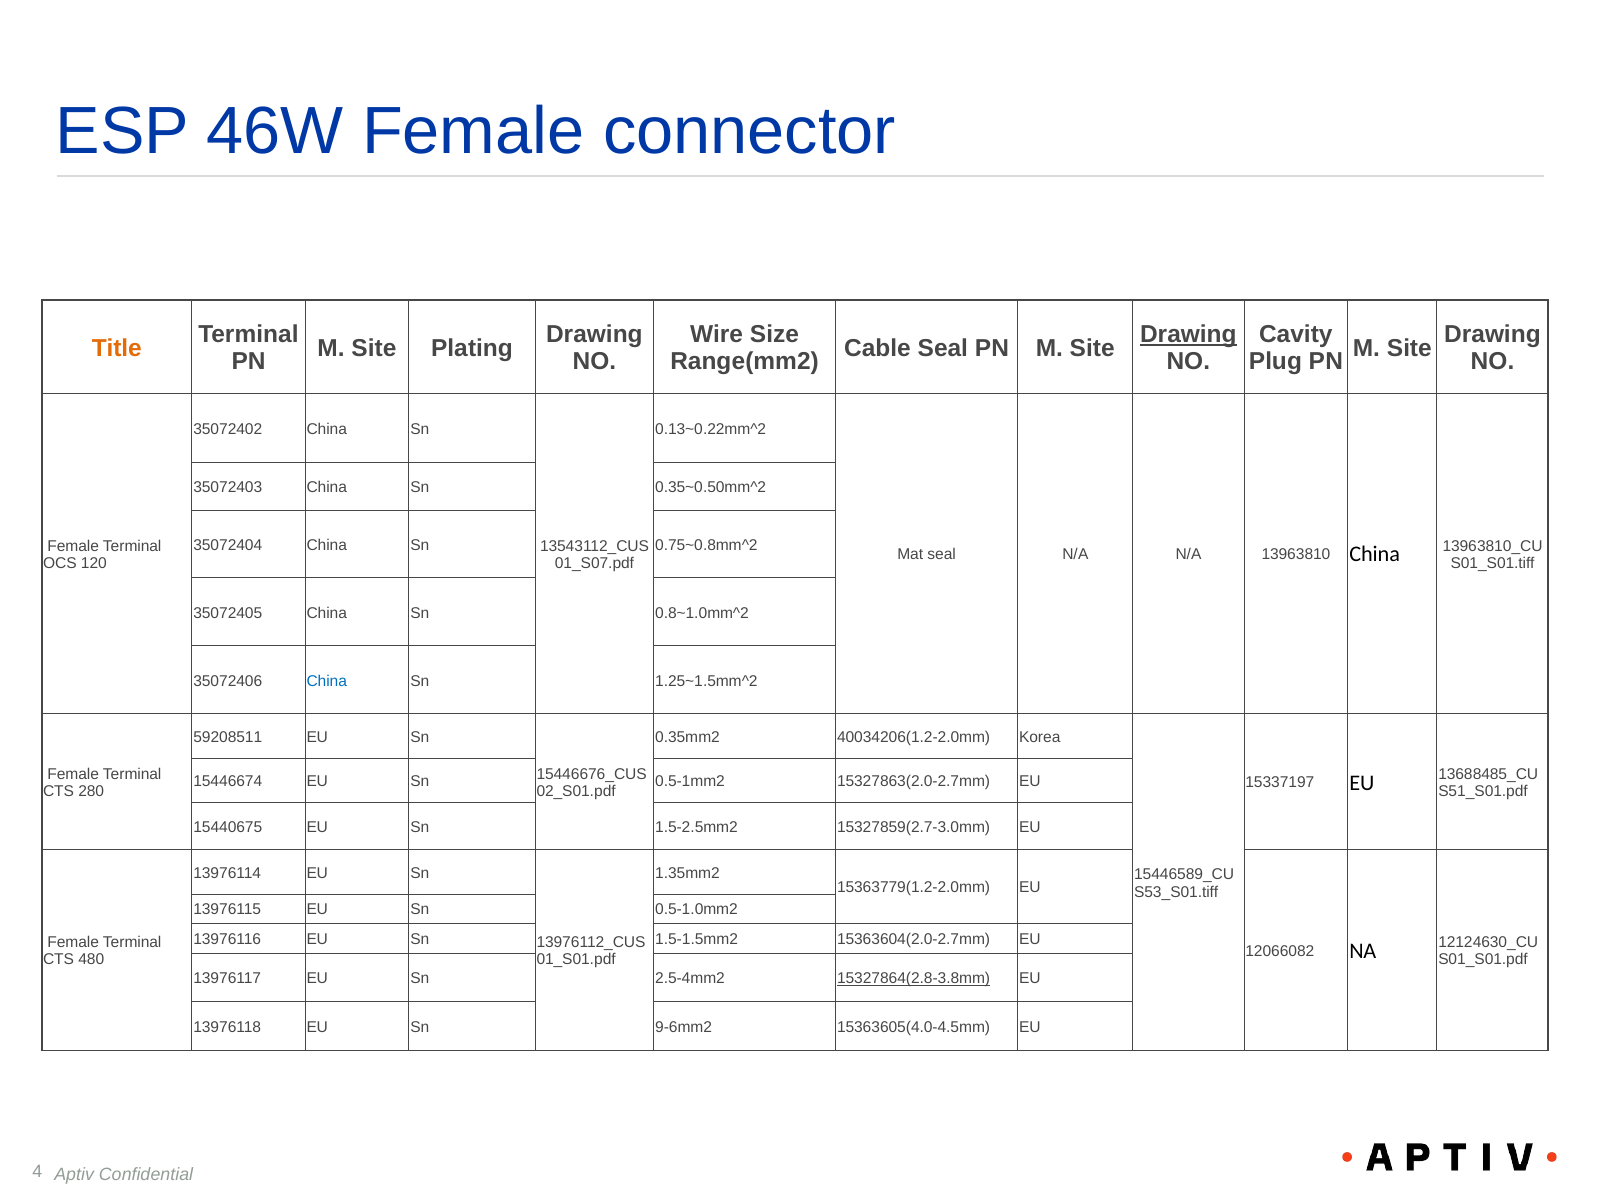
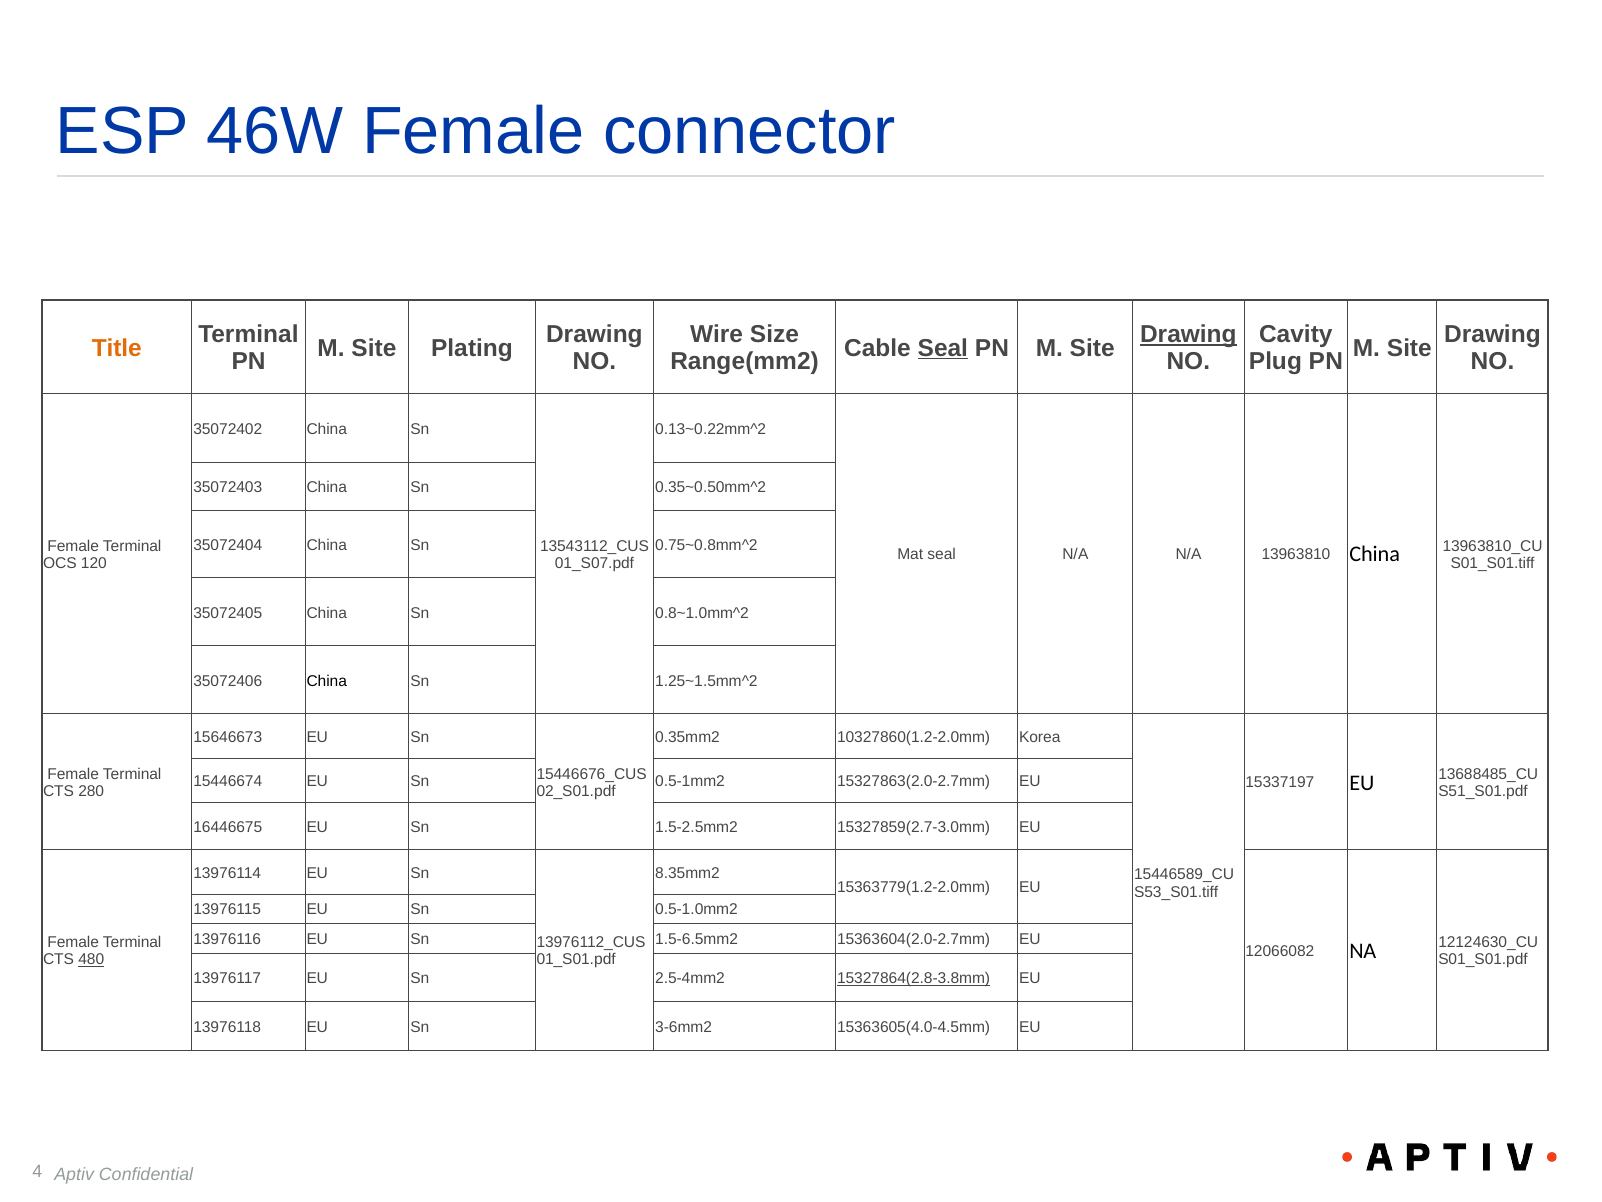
Seal underline: none -> present (943, 348)
China colour: blue -> black (327, 681)
59208511: 59208511 -> 15646673 (228, 737)
40034206(1.2-2.0mm: 40034206(1.2-2.0mm -> 10327860(1.2-2.0mm (914, 737)
15440675: 15440675 -> 16446675 (228, 827)
1.35mm2: 1.35mm2 -> 8.35mm2 (688, 873)
1.5-1.5mm2: 1.5-1.5mm2 -> 1.5-6.5mm2 (697, 939)
480 underline: none -> present (91, 959)
9-6mm2: 9-6mm2 -> 3-6mm2 (684, 1027)
